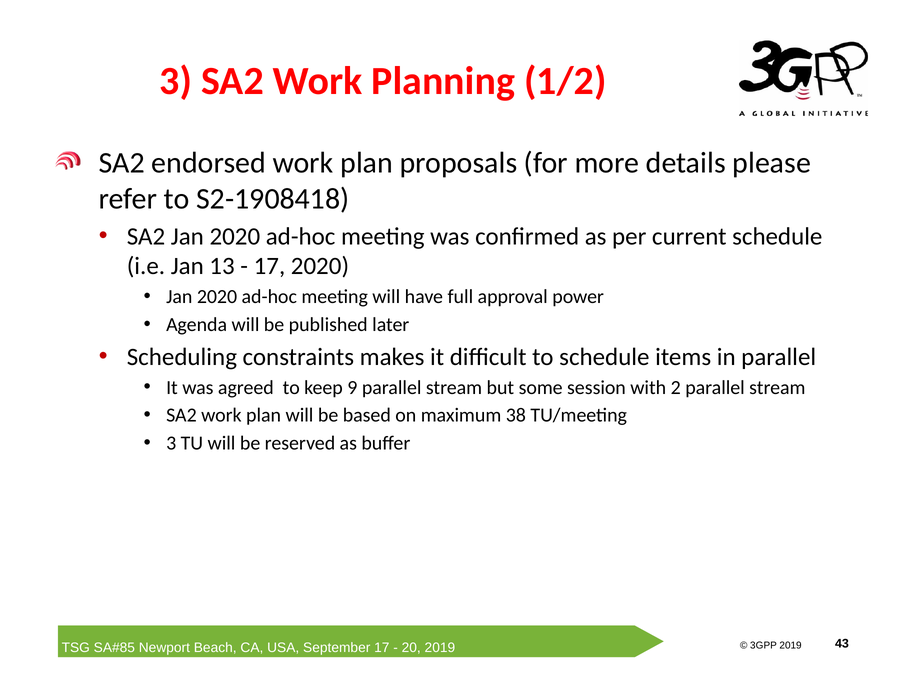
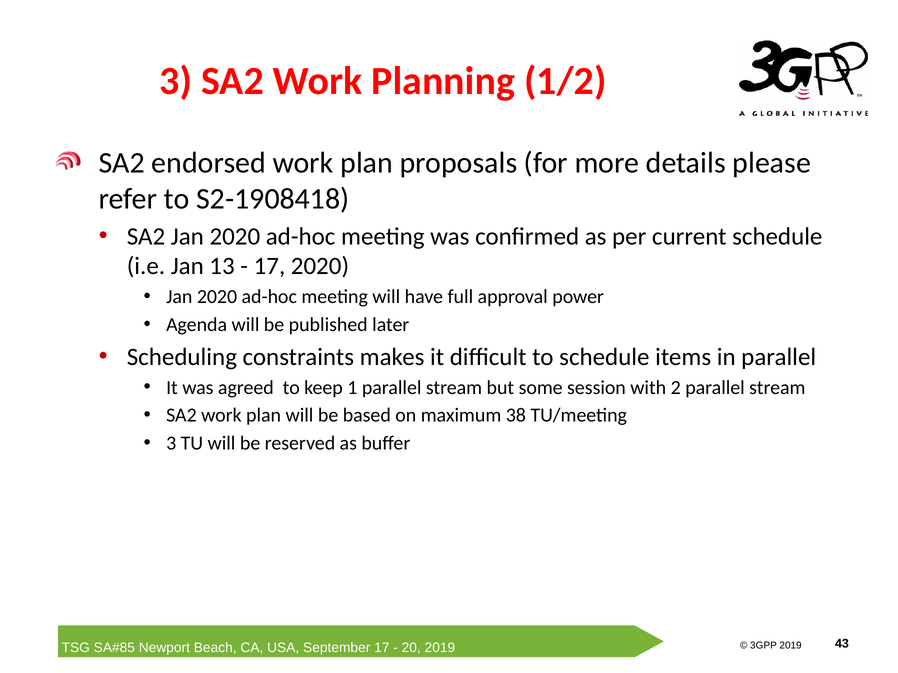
9: 9 -> 1 (352, 388)
